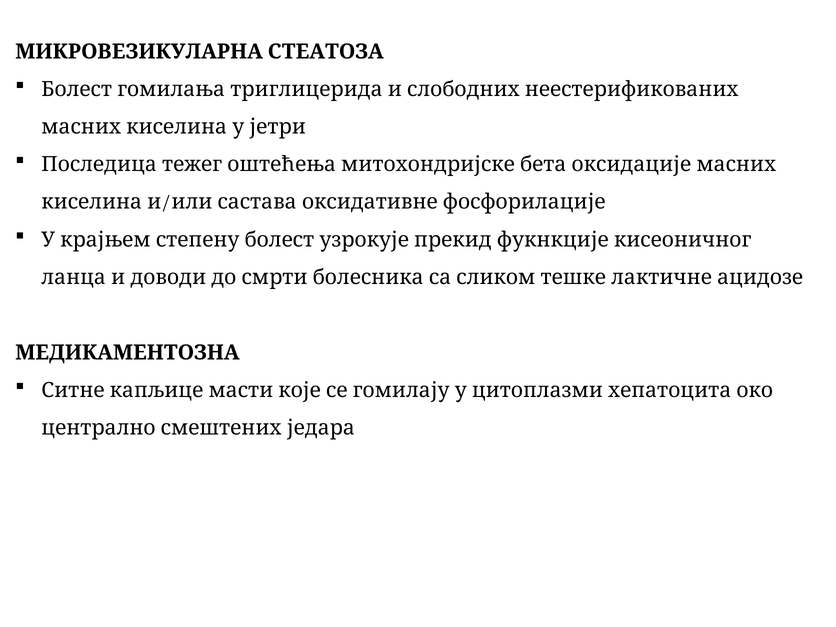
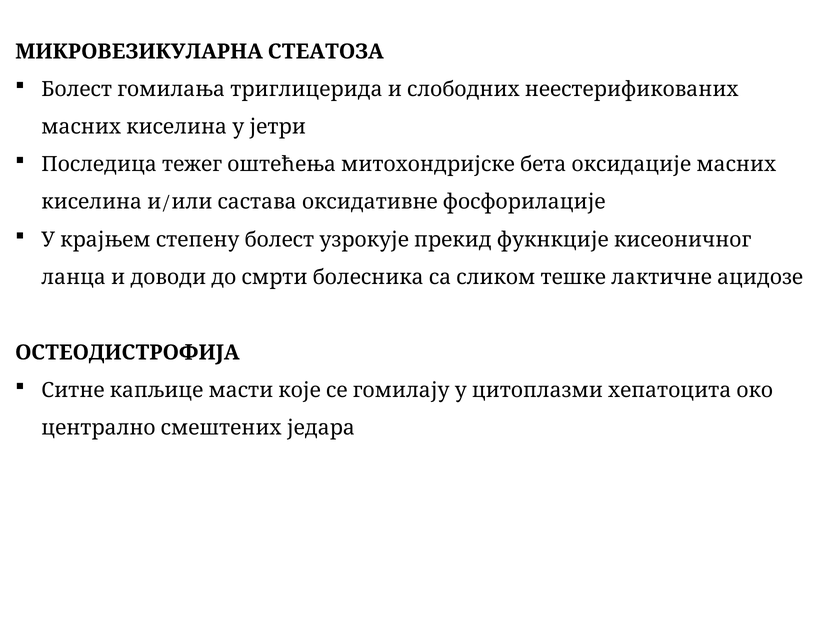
МЕДИКАМЕНТОЗНА: МЕДИКАМЕНТОЗНА -> ОСТЕОДИСТРОФИЈА (127, 353)
